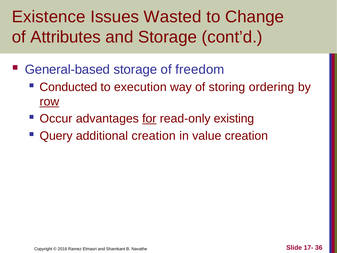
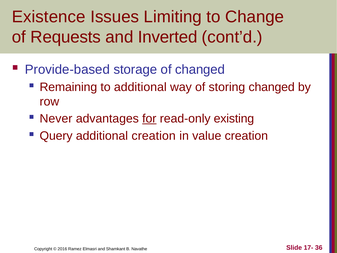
Wasted: Wasted -> Limiting (173, 17)
Attributes: Attributes -> Requests (66, 37)
and Storage: Storage -> Inverted (168, 37)
General-based: General-based -> Provide-based (67, 69)
of freedom: freedom -> changed (200, 69)
Conducted: Conducted -> Remaining (68, 87)
to execution: execution -> additional (140, 87)
storing ordering: ordering -> changed (272, 87)
row underline: present -> none (49, 102)
Occur: Occur -> Never (56, 119)
